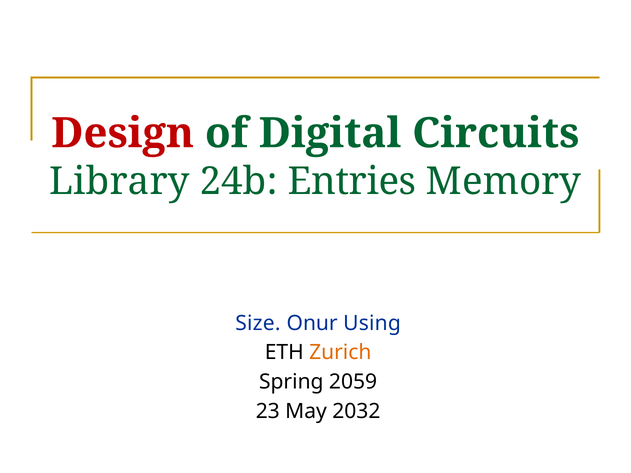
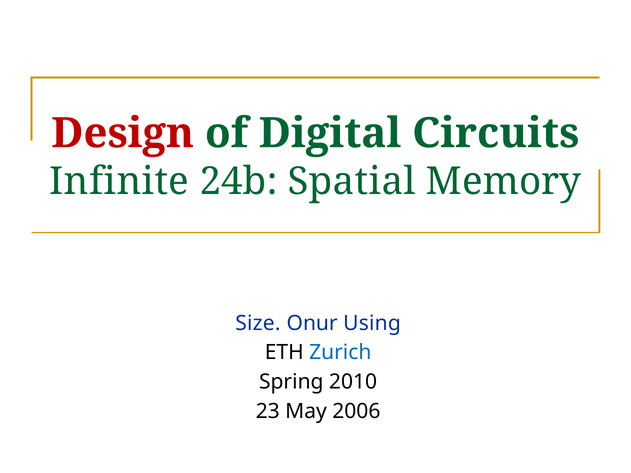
Library: Library -> Infinite (119, 182)
Entries: Entries -> Spatial (352, 182)
Zurich colour: orange -> blue (340, 353)
2059: 2059 -> 2010 (353, 382)
2032: 2032 -> 2006 (356, 412)
